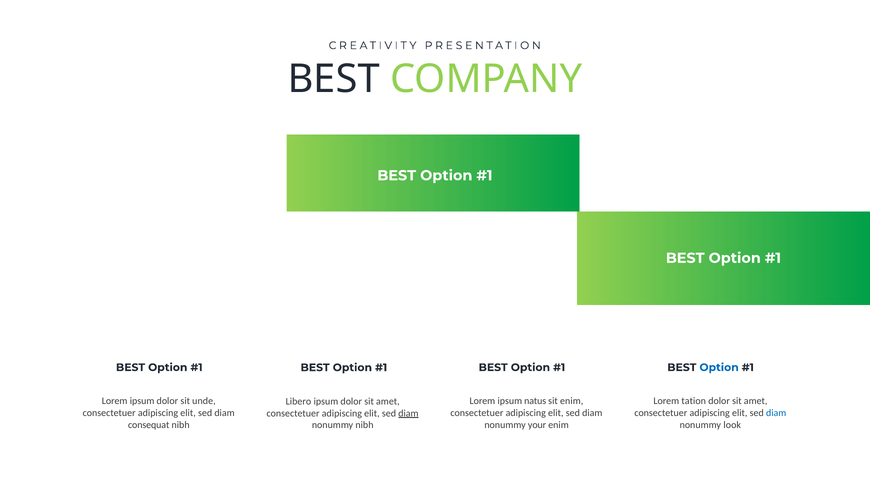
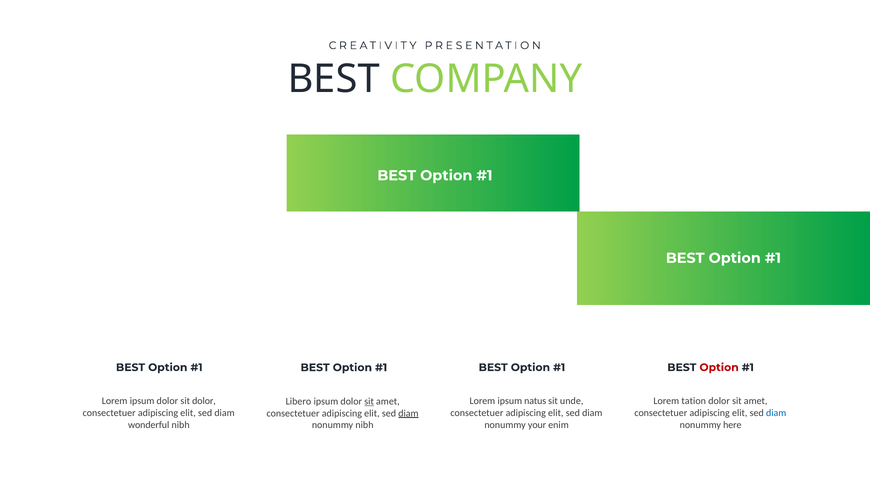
Option colour: blue -> red (719, 368)
sit unde: unde -> dolor (204, 401)
sit enim: enim -> unde (572, 401)
sit underline: none -> present (369, 402)
consequat: consequat -> wonderful (149, 425)
look: look -> here (732, 425)
